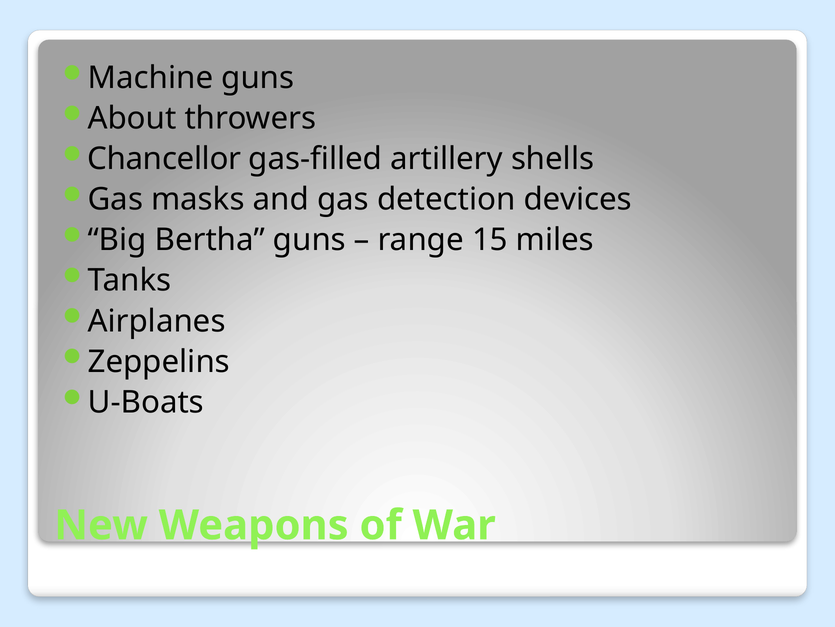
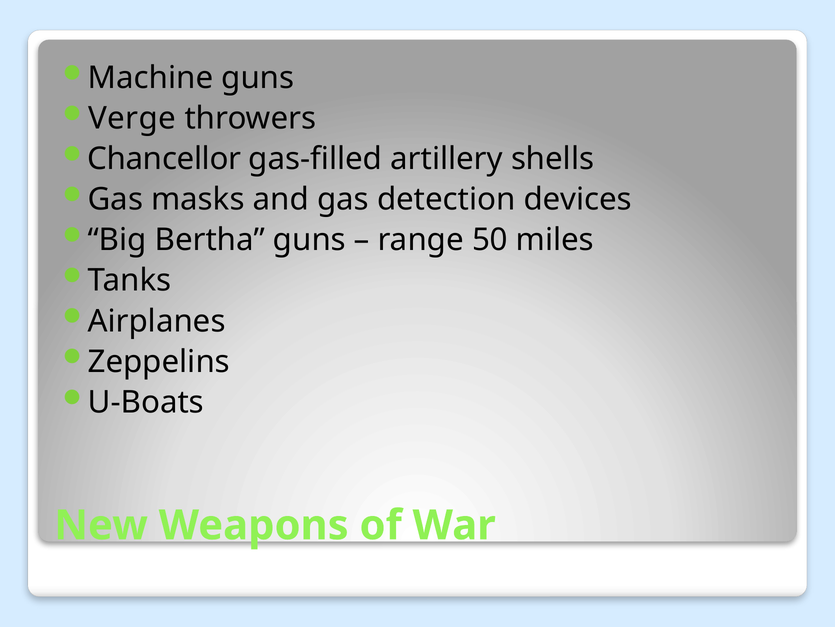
About: About -> Verge (132, 118)
15: 15 -> 50 (490, 240)
